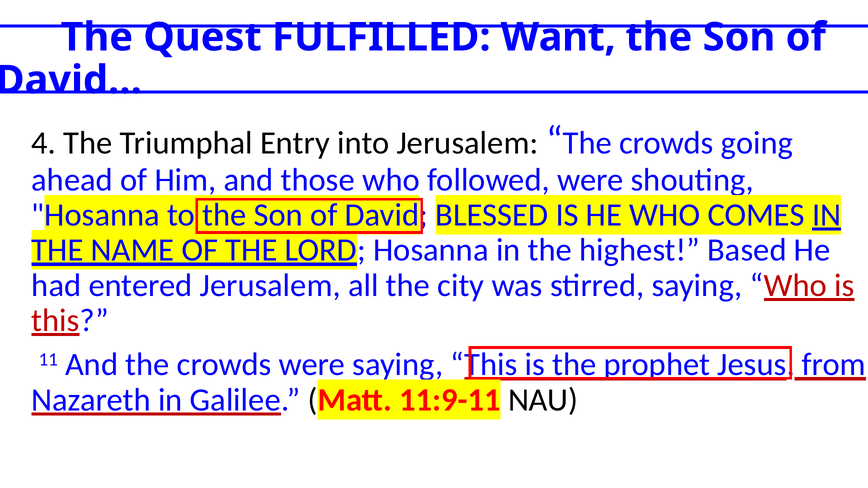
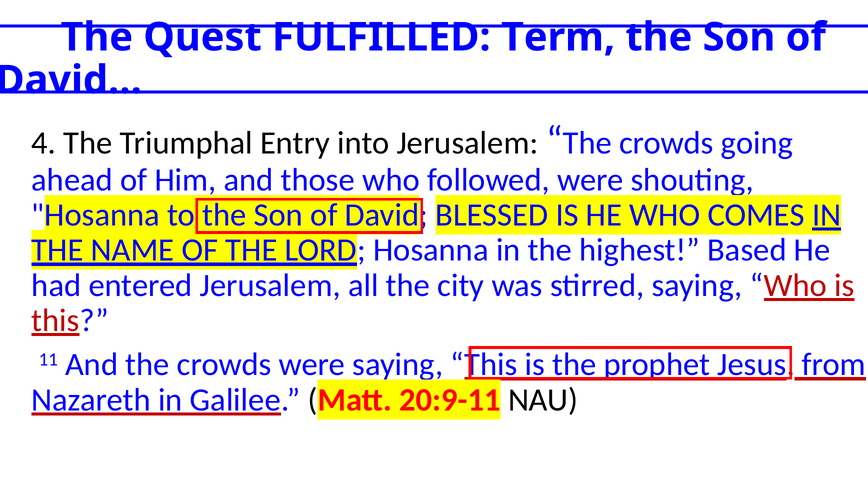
Want: Want -> Term (558, 37)
11:9-11: 11:9-11 -> 20:9-11 (450, 400)
